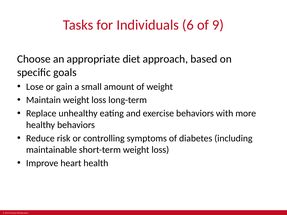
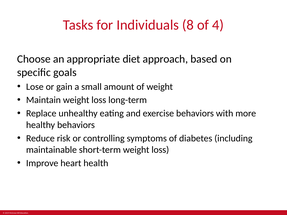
6: 6 -> 8 (188, 25)
9: 9 -> 4 (218, 25)
